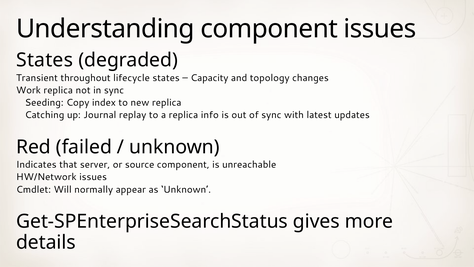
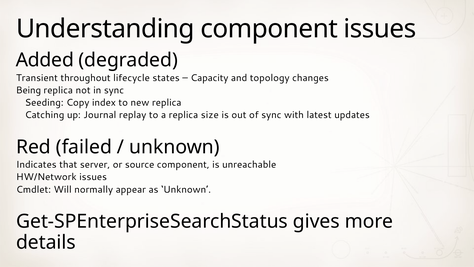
States: States -> Added (45, 60)
Work: Work -> Being (28, 90)
info: info -> size (210, 115)
